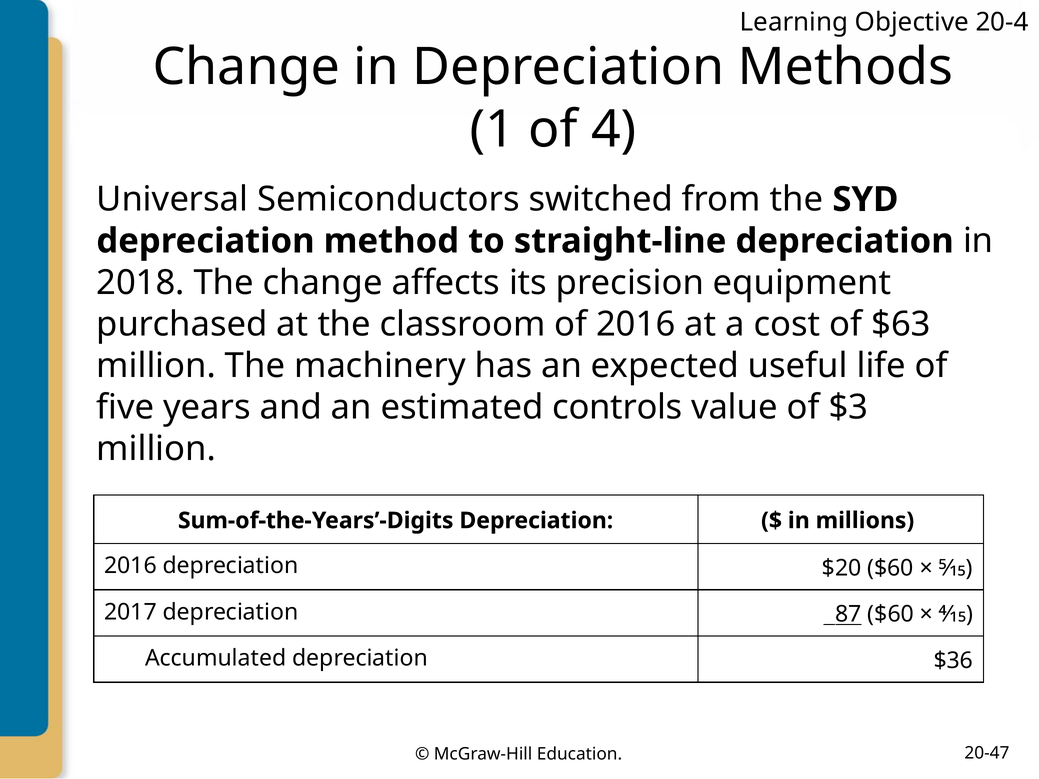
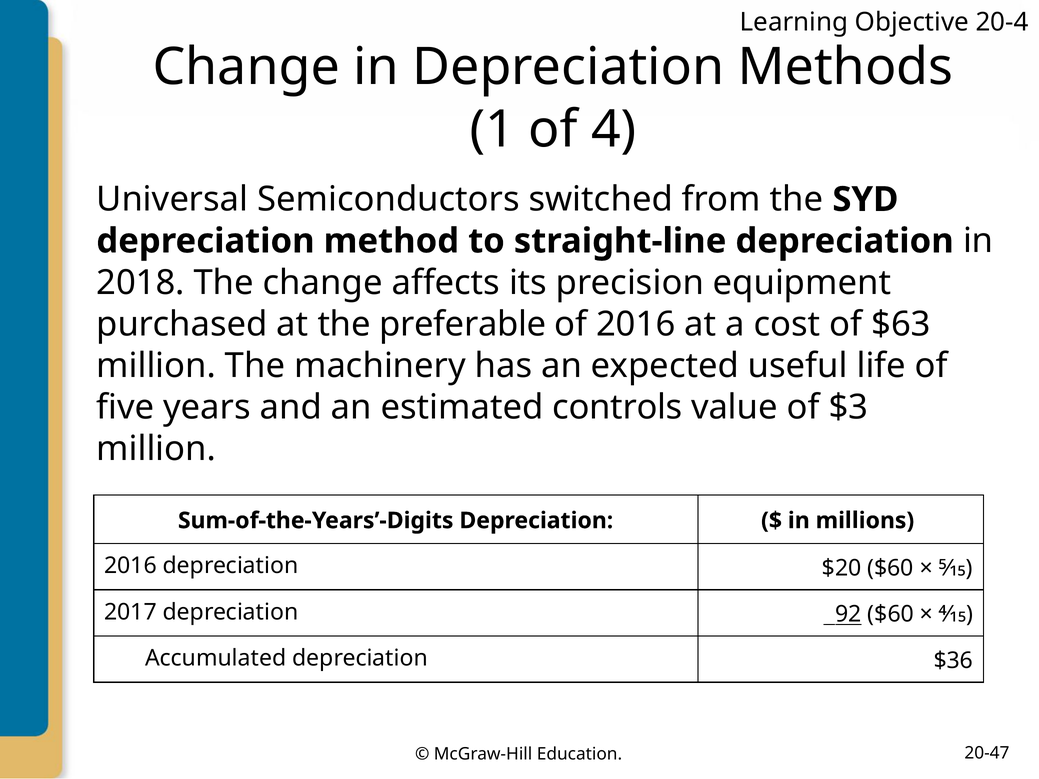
classroom: classroom -> preferable (463, 324)
87: 87 -> 92 (848, 614)
